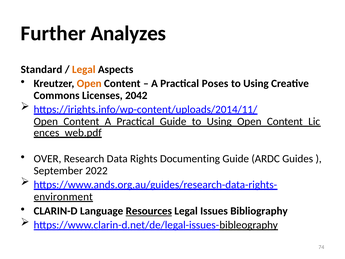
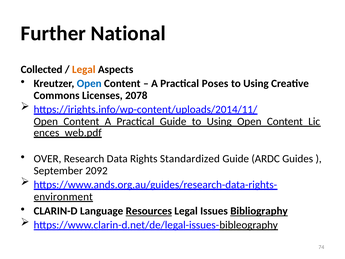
Analyzes: Analyzes -> National (128, 33)
Standard: Standard -> Collected (42, 69)
Open colour: orange -> blue (89, 83)
2042: 2042 -> 2078 (136, 95)
Documenting: Documenting -> Standardized (190, 159)
2022: 2022 -> 2092 (97, 171)
Bibliography underline: none -> present (259, 211)
